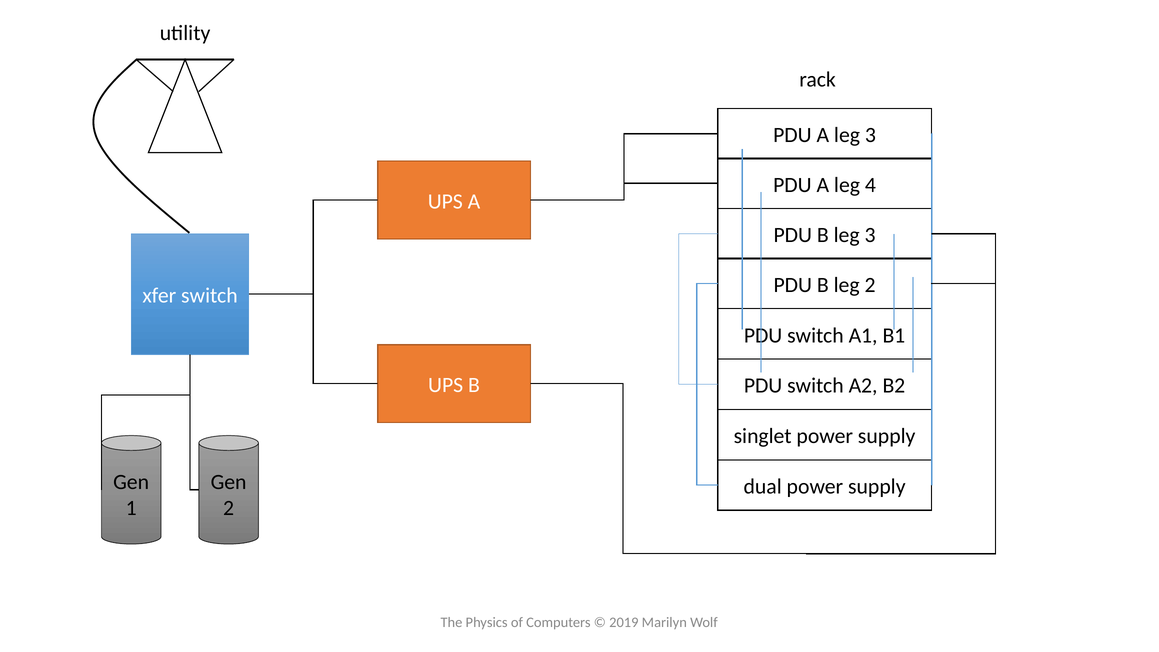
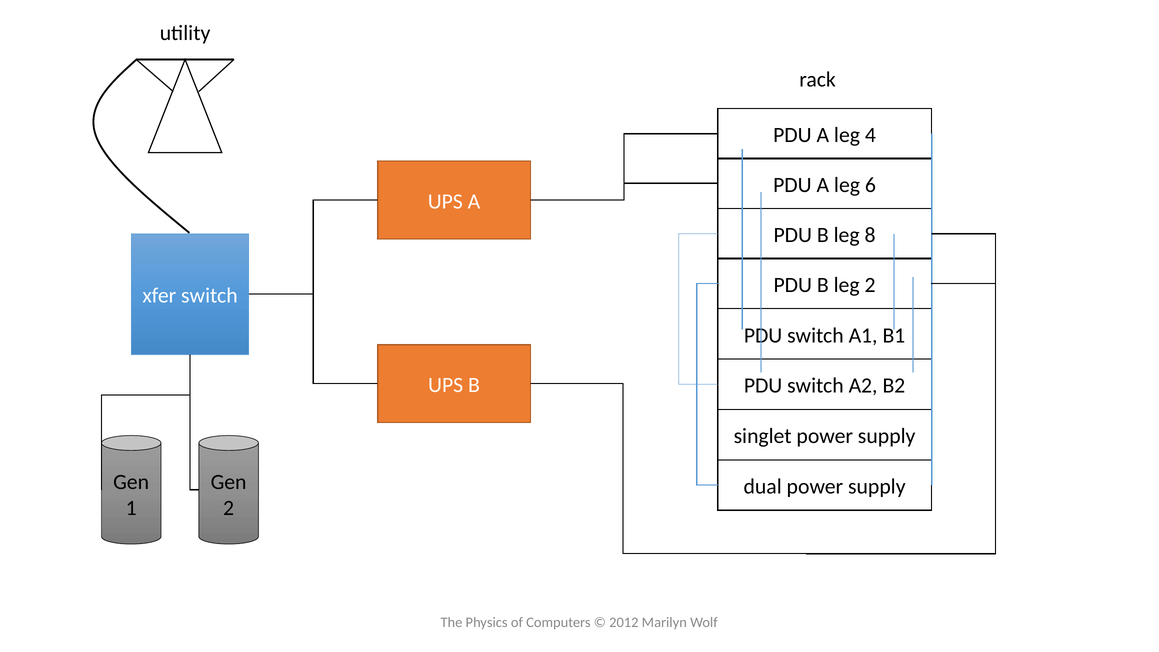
A leg 3: 3 -> 4 (870, 135)
4: 4 -> 6 (870, 185)
B leg 3: 3 -> 8 (870, 235)
2019: 2019 -> 2012 (624, 622)
